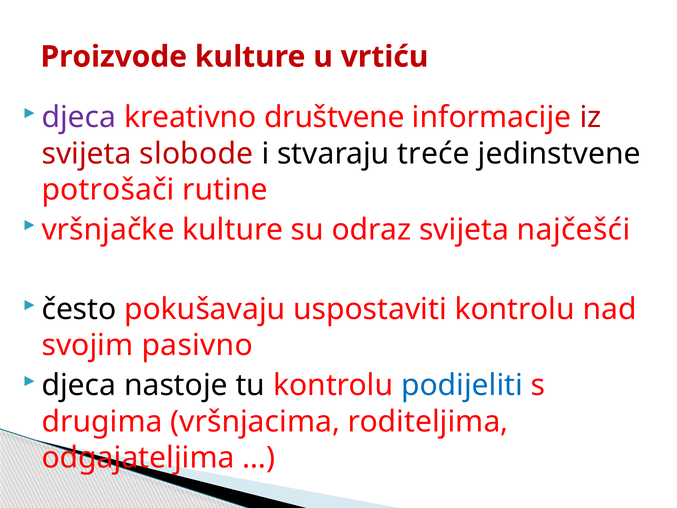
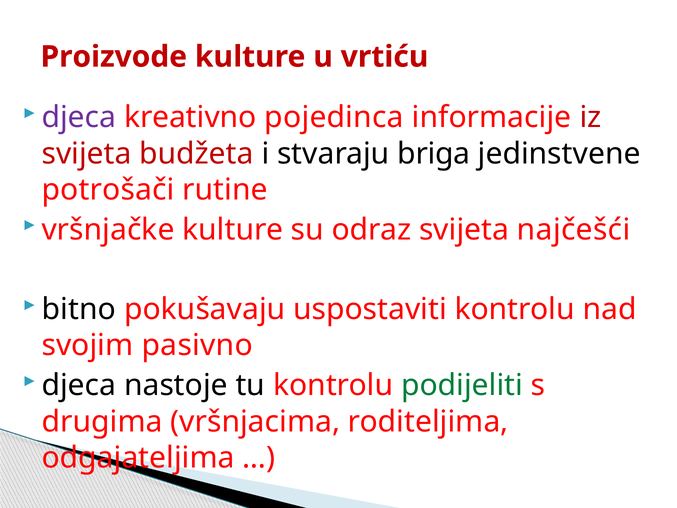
društvene: društvene -> pojedinca (334, 117)
slobode: slobode -> budžeta (196, 154)
treće: treće -> briga (434, 154)
često: često -> bitno (79, 309)
podijeliti colour: blue -> green (462, 385)
